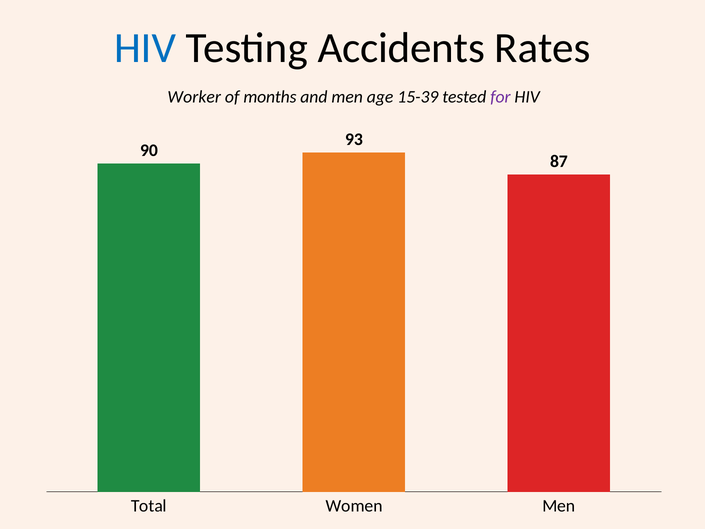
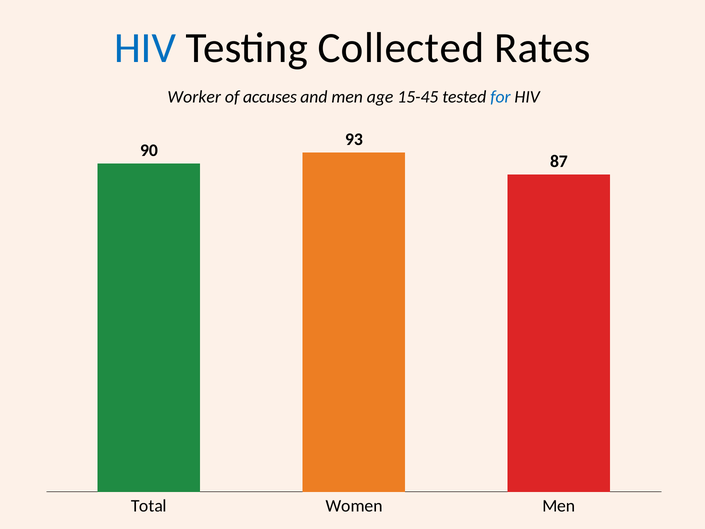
Accidents: Accidents -> Collected (401, 48)
months: months -> accuses (270, 97)
15-39: 15-39 -> 15-45 (418, 97)
for colour: purple -> blue (500, 97)
